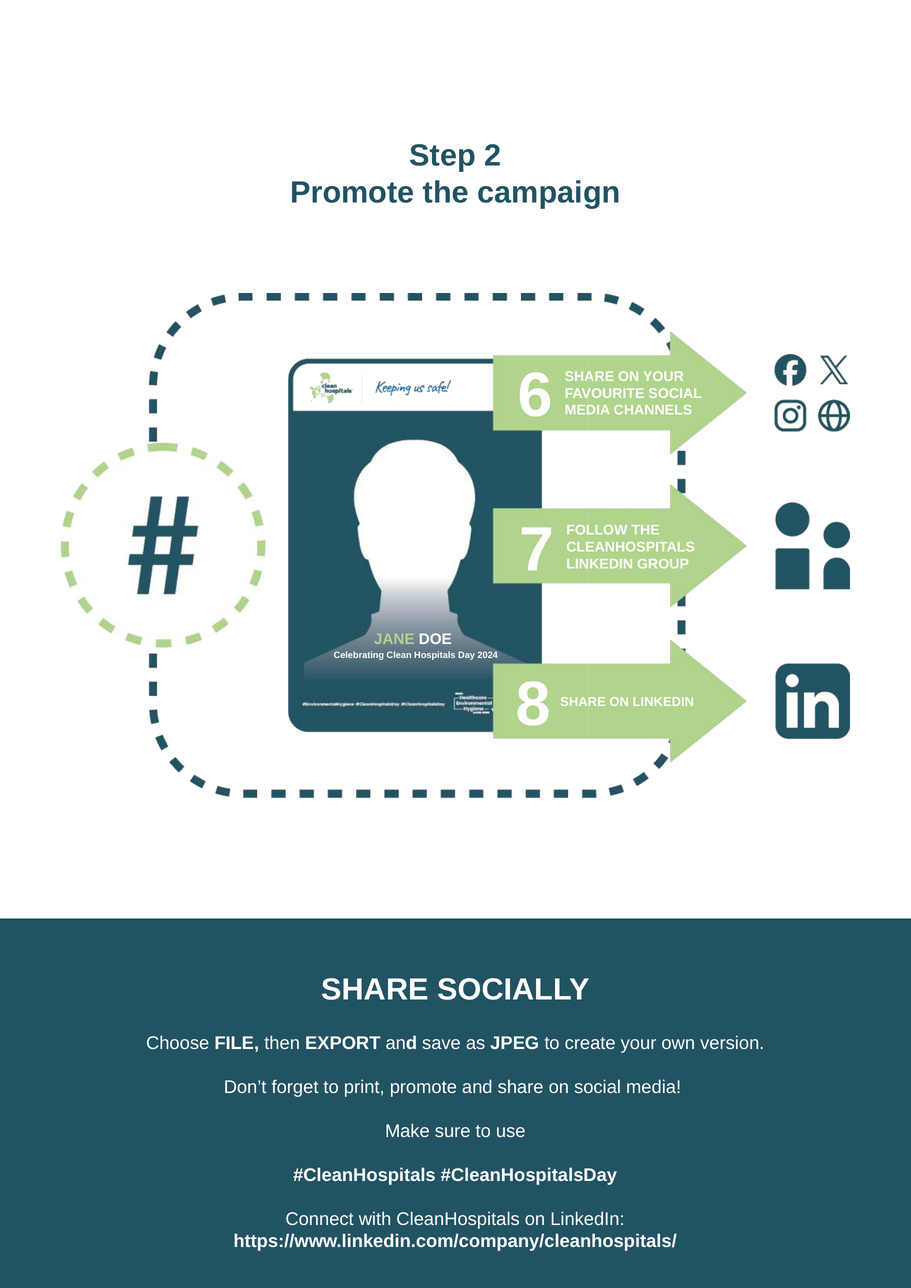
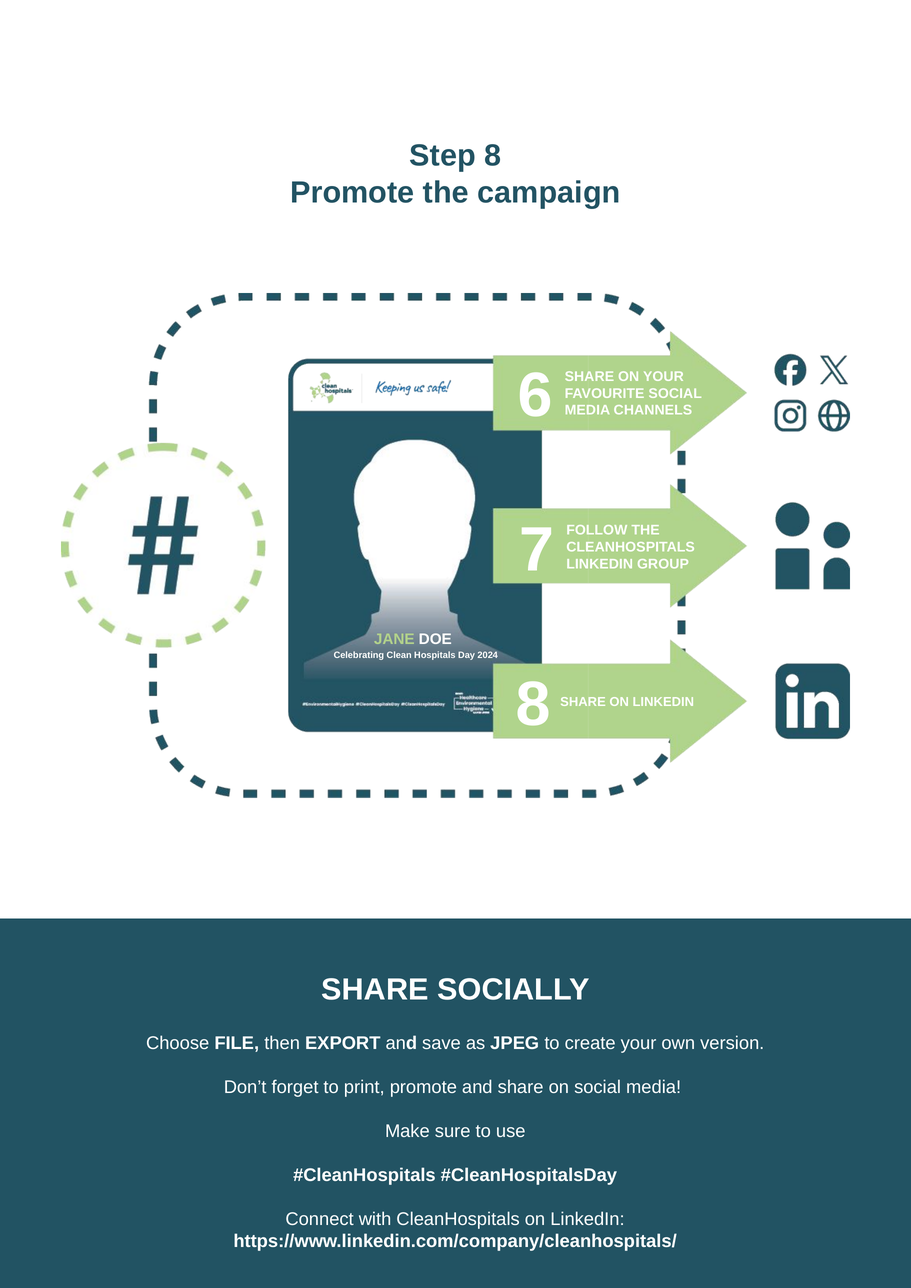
Step 2: 2 -> 8 (493, 156)
